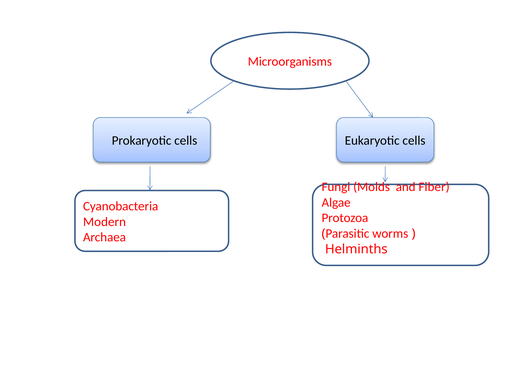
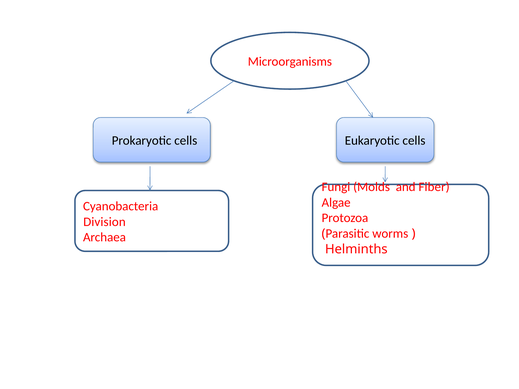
Modern: Modern -> Division (104, 222)
